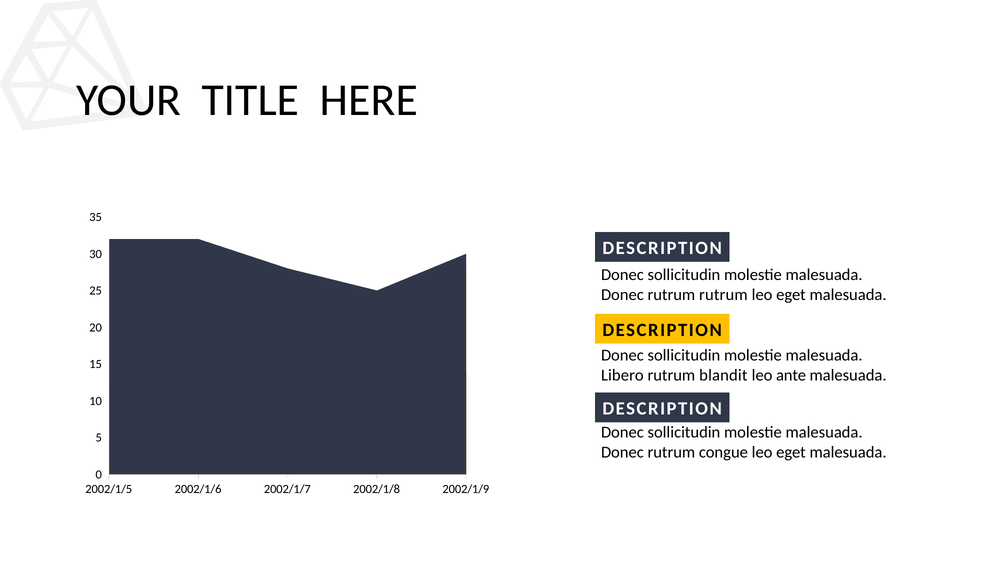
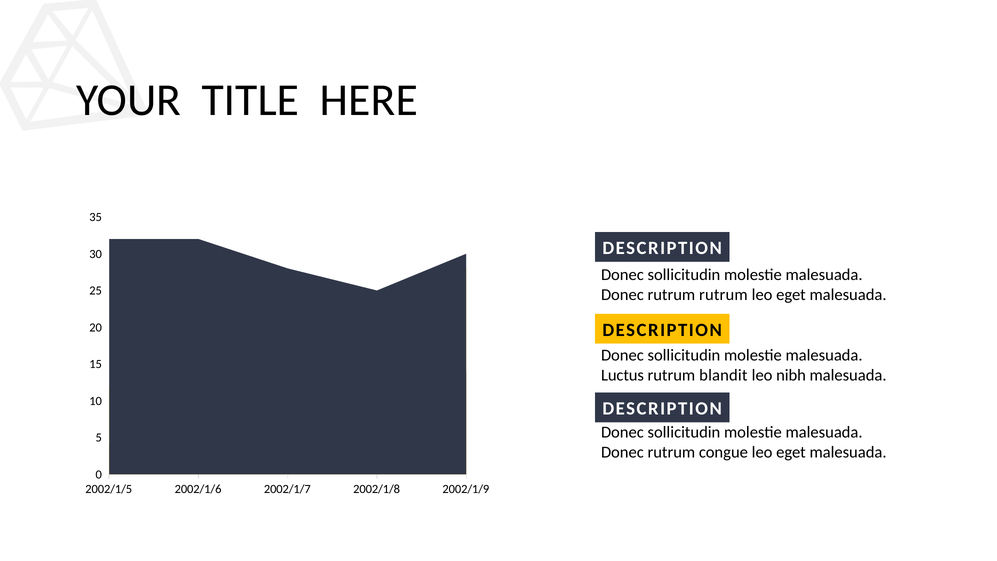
Libero: Libero -> Luctus (622, 375)
ante: ante -> nibh (791, 375)
